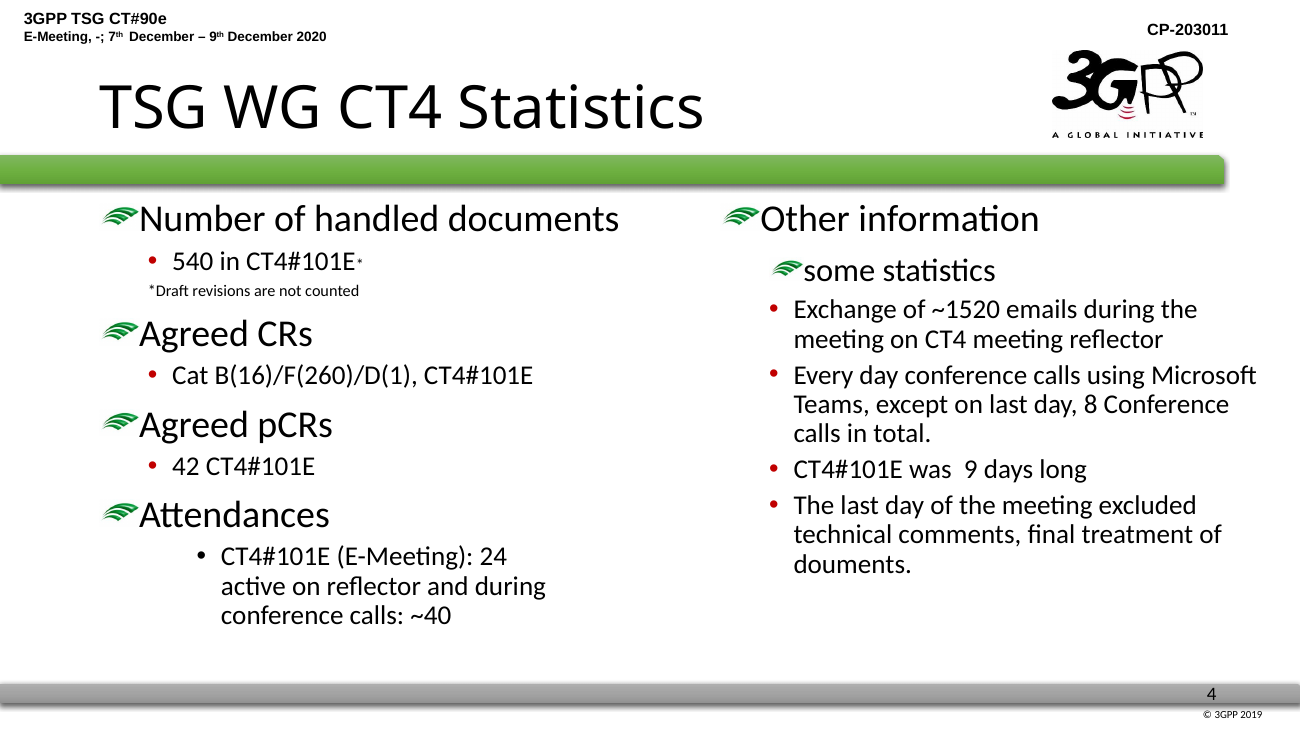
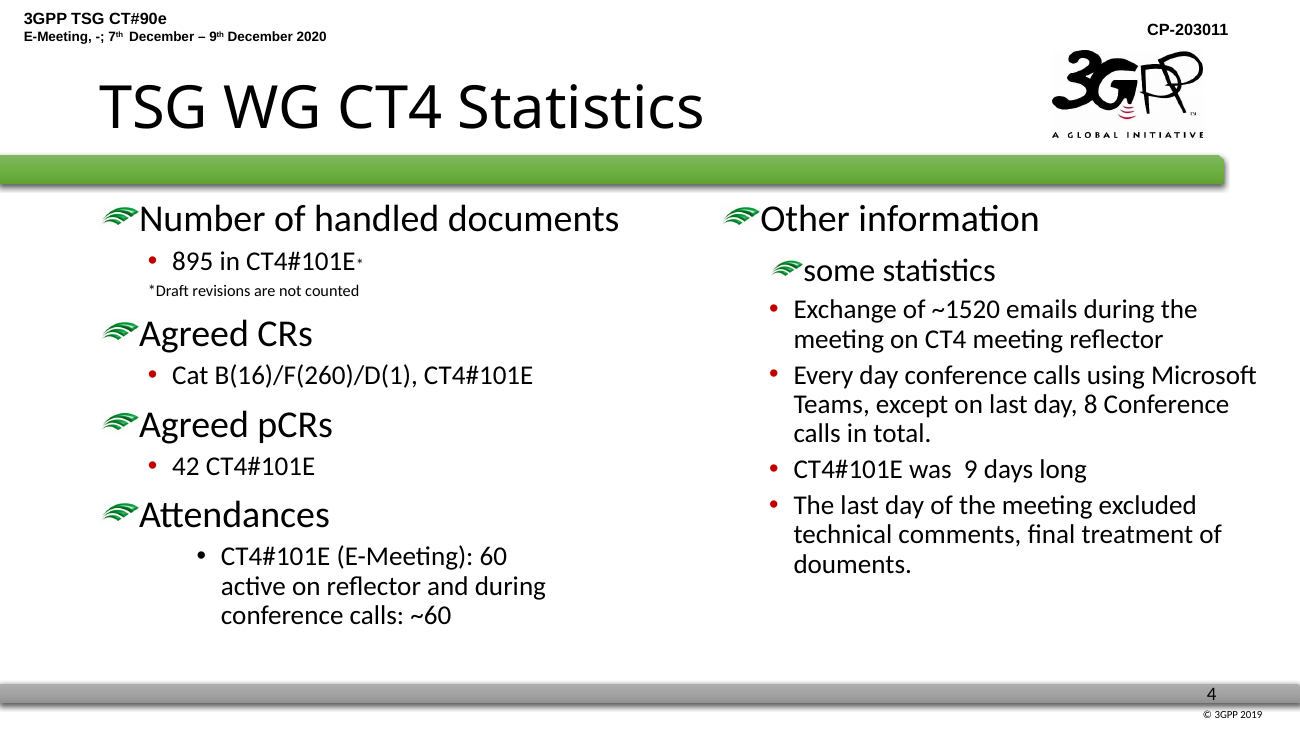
540: 540 -> 895 (193, 261)
24: 24 -> 60 (493, 557)
~40: ~40 -> ~60 (431, 616)
